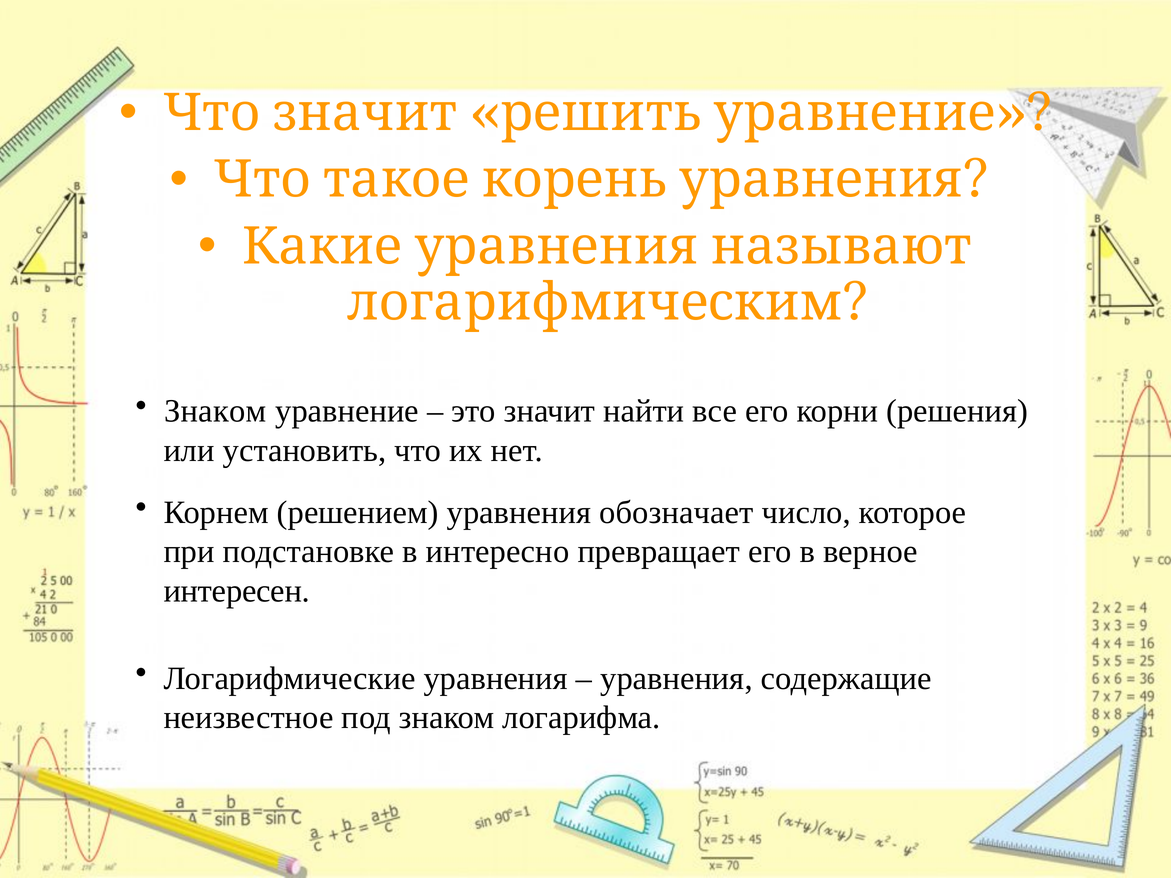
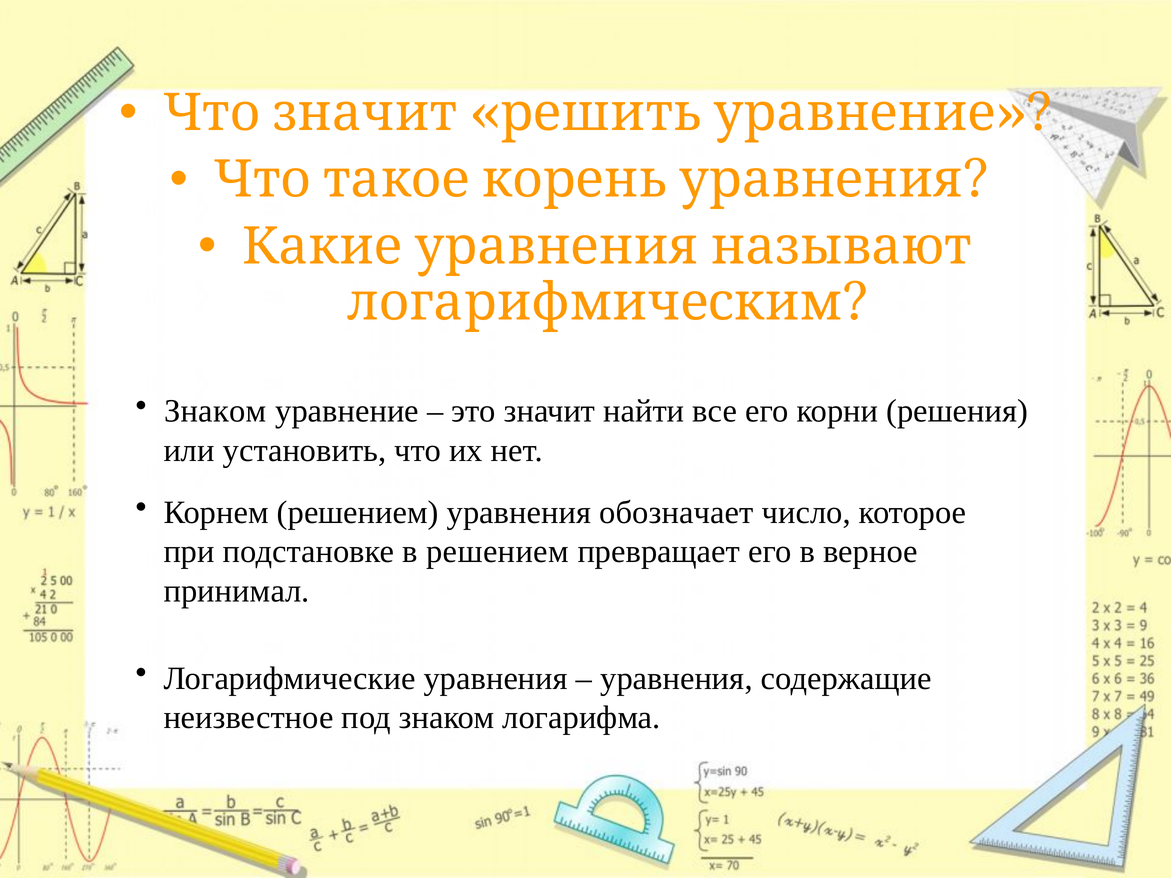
в интересно: интересно -> решением (498, 552)
интересен: интересен -> принимал (237, 591)
